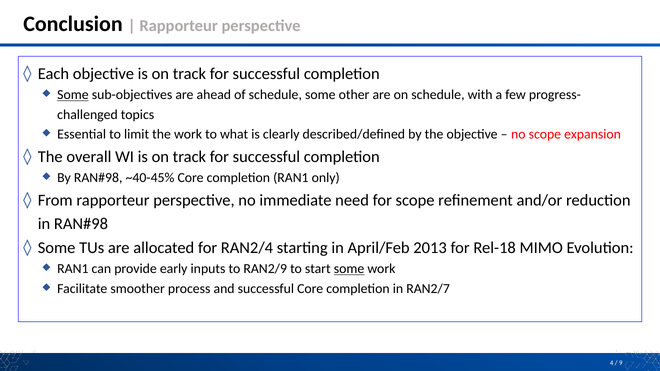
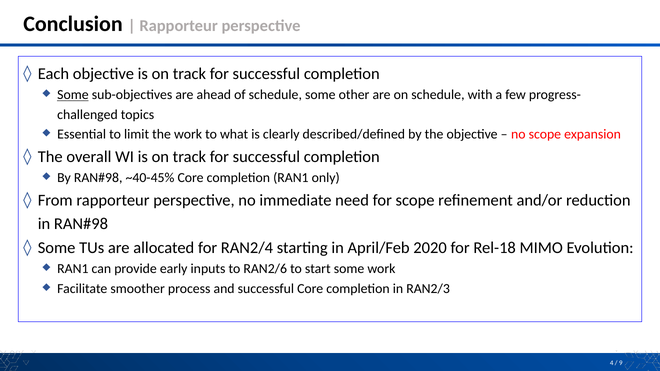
2013: 2013 -> 2020 (430, 248)
RAN2/9: RAN2/9 -> RAN2/6 (265, 269)
some underline: present -> none (349, 269)
RAN2/7: RAN2/7 -> RAN2/3 (428, 289)
